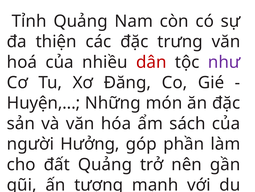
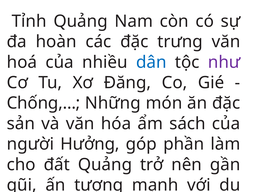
thiện: thiện -> hoàn (56, 42)
dân colour: red -> blue (151, 62)
Huyện: Huyện -> Chống (43, 103)
